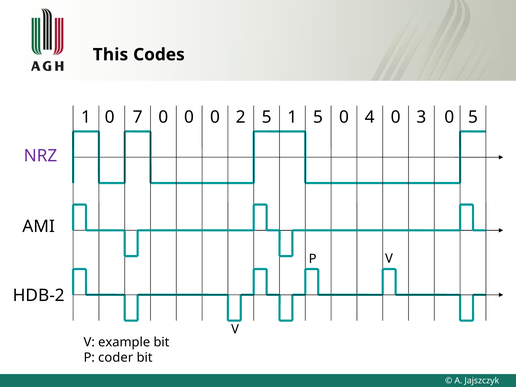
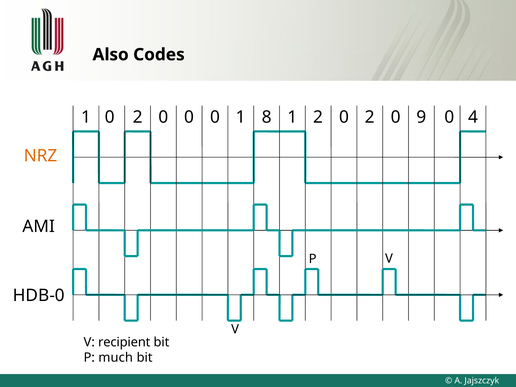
This: This -> Also (111, 55)
7: 7 -> 2 (138, 117)
0 2: 2 -> 1 (241, 117)
5: 5 -> 8 (267, 117)
1 5: 5 -> 2 (318, 117)
4: 4 -> 2 (370, 117)
3: 3 -> 9 (421, 117)
5: 5 -> 4 (473, 117)
NRZ colour: purple -> orange (41, 156)
HDB-2: HDB-2 -> HDB-0 (39, 295)
example: example -> recipient (124, 342)
coder: coder -> much (116, 358)
